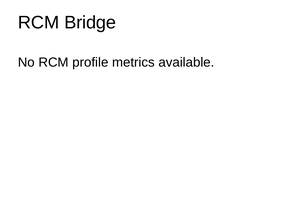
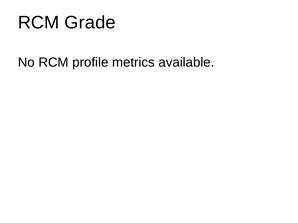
Bridge: Bridge -> Grade (90, 23)
